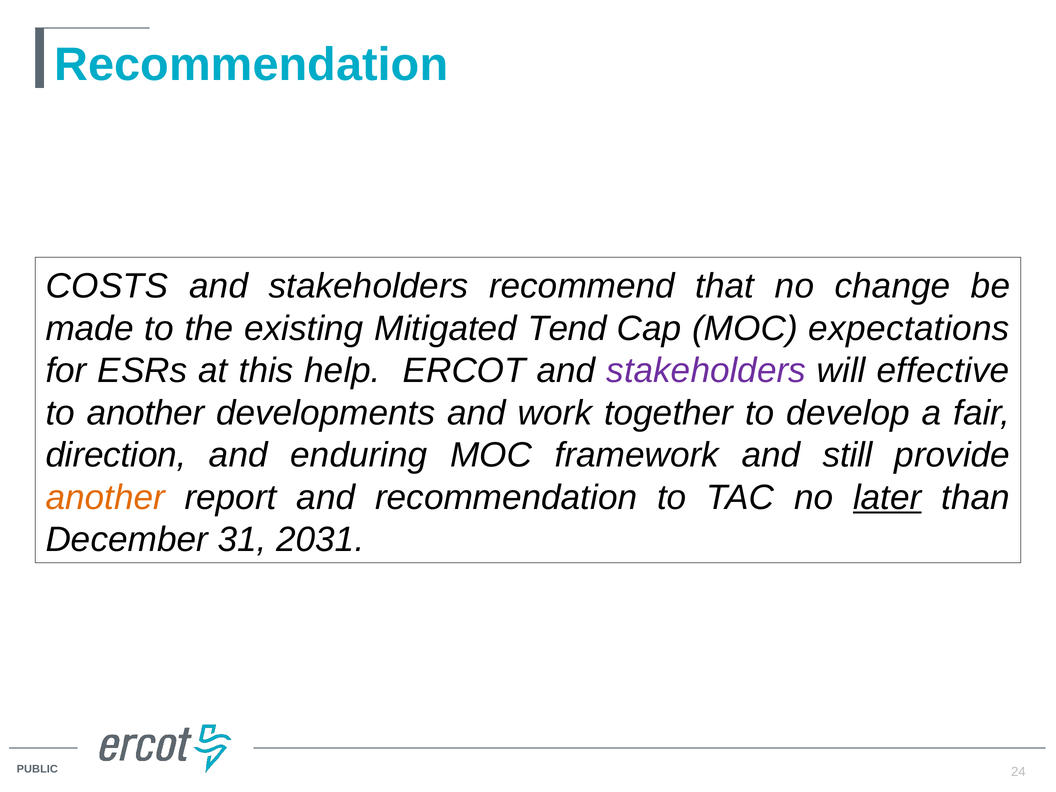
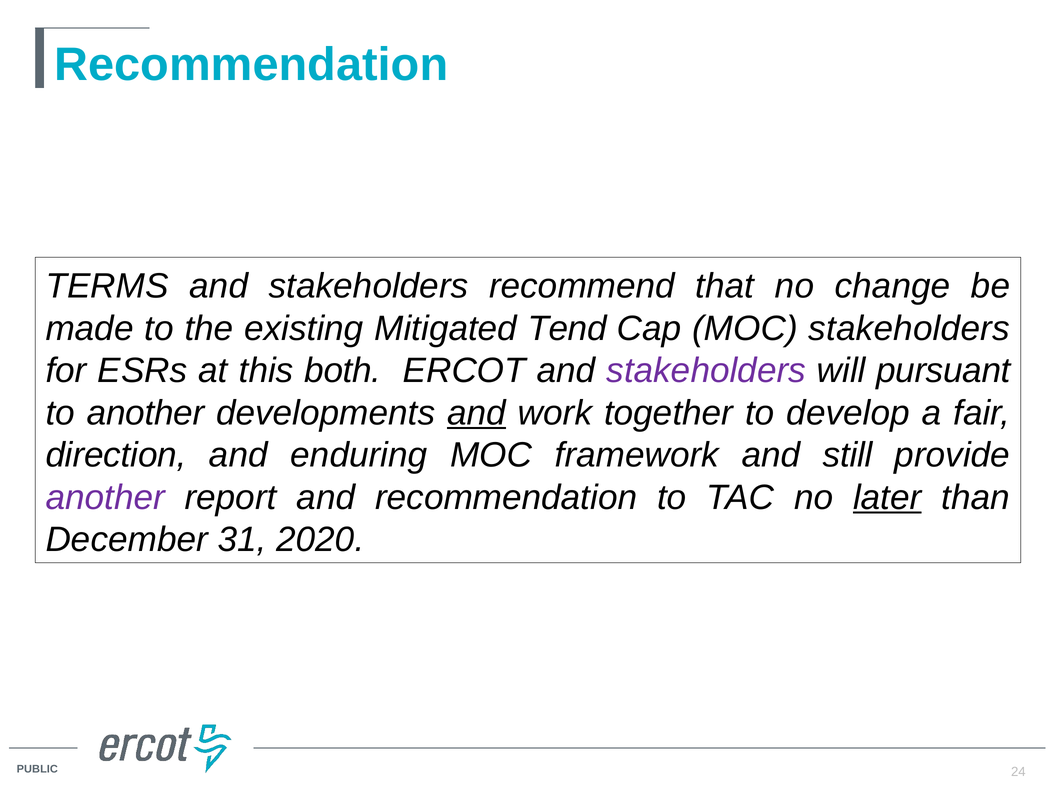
COSTS: COSTS -> TERMS (107, 286)
MOC expectations: expectations -> stakeholders (909, 329)
help: help -> both (343, 371)
effective: effective -> pursuant (943, 371)
and underline: none -> present (477, 413)
another colour: orange -> purple (105, 497)
2031: 2031 -> 2020 (320, 540)
